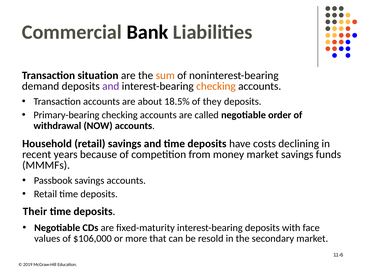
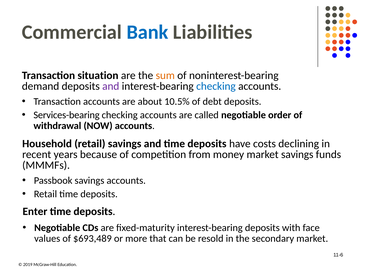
Bank colour: black -> blue (147, 32)
checking colour: orange -> blue (216, 86)
18.5%: 18.5% -> 10.5% (177, 101)
they: they -> debt (212, 101)
Primary-bearing: Primary-bearing -> Services-bearing (67, 115)
Their: Their -> Enter (35, 211)
$106,000: $106,000 -> $693,489 (92, 238)
